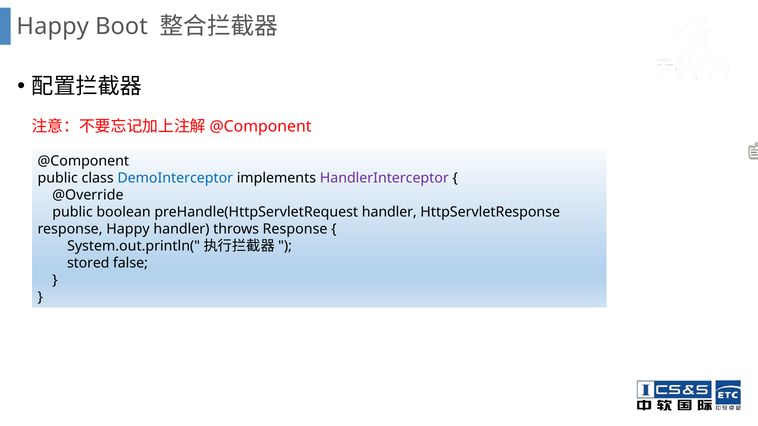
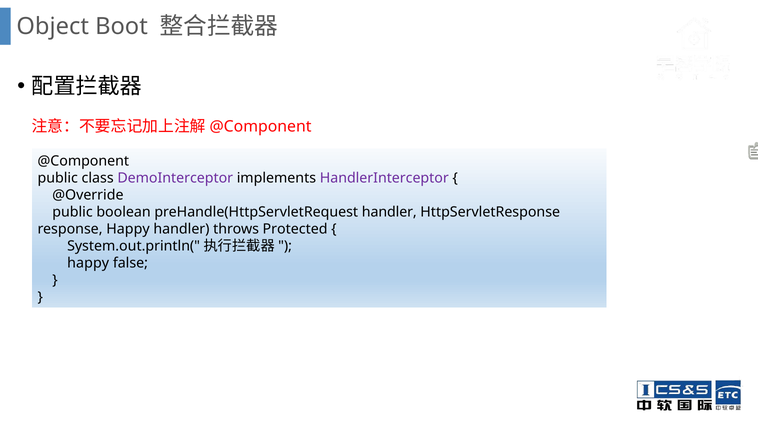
Happy: Happy -> Object (53, 26)
DemoInterceptor colour: blue -> purple (175, 178)
throws Response: Response -> Protected (295, 229)
stored: stored -> happy (88, 263)
